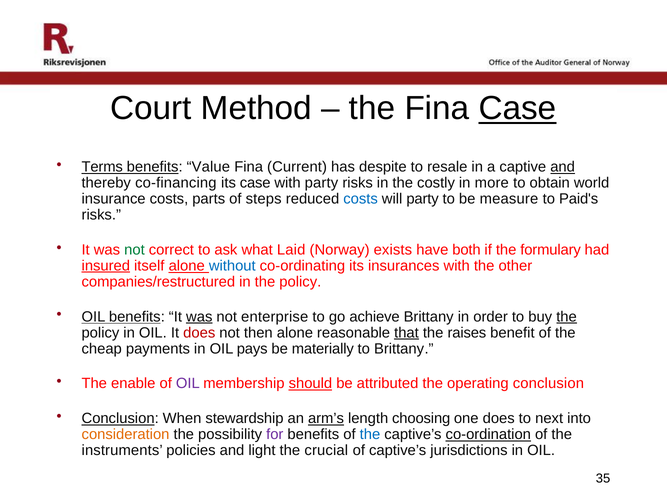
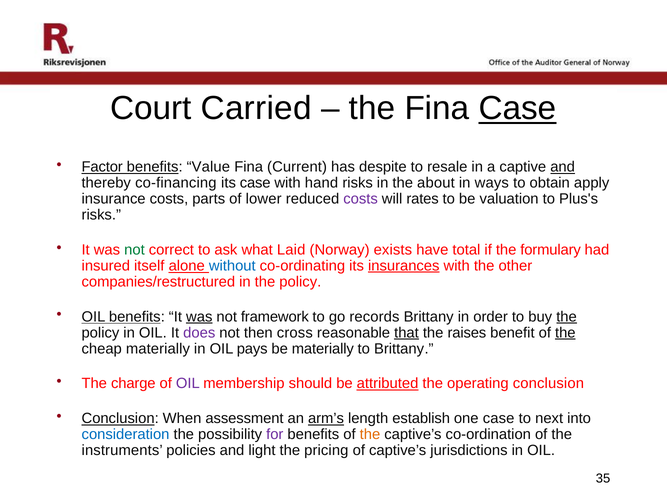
Method: Method -> Carried (256, 108)
Terms: Terms -> Factor (102, 167)
with party: party -> hand (321, 183)
costly: costly -> about (436, 183)
more: more -> ways (492, 183)
world: world -> apply (592, 183)
steps: steps -> lower (264, 199)
costs colour: blue -> purple (361, 199)
will party: party -> rates (423, 199)
measure: measure -> valuation (509, 199)
Paid's: Paid's -> Plus's (579, 199)
both: both -> total (466, 250)
insured underline: present -> none (106, 266)
insurances underline: none -> present (404, 266)
enterprise: enterprise -> framework (275, 317)
achieve: achieve -> records (374, 317)
does colour: red -> purple (199, 333)
then alone: alone -> cross (295, 333)
the underline: none -> present (565, 333)
cheap payments: payments -> materially (158, 349)
enable: enable -> charge (133, 384)
should underline: present -> none (310, 384)
attributed underline: none -> present (388, 384)
stewardship: stewardship -> assessment (245, 419)
choosing: choosing -> establish (421, 419)
one does: does -> case (499, 419)
consideration colour: orange -> blue (126, 435)
the colour: blue -> orange (370, 435)
co-ordination underline: present -> none (488, 435)
crucial: crucial -> pricing (326, 451)
